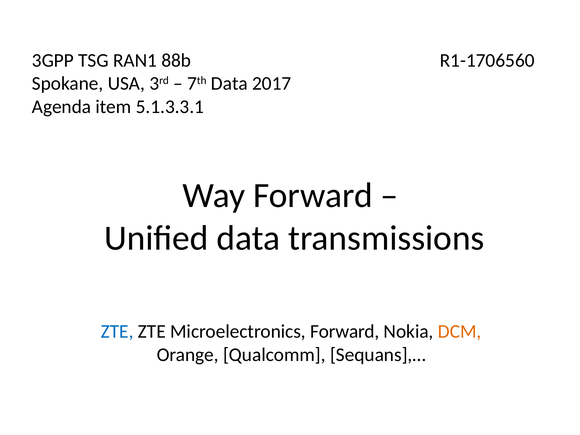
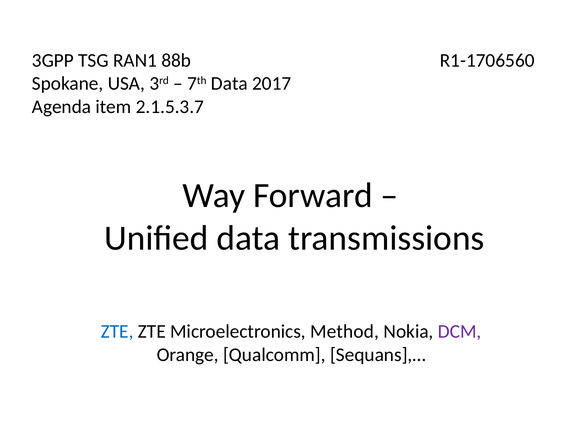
5.1.3.3.1: 5.1.3.3.1 -> 2.1.5.3.7 (170, 107)
Microelectronics Forward: Forward -> Method (345, 331)
DCM colour: orange -> purple (460, 331)
